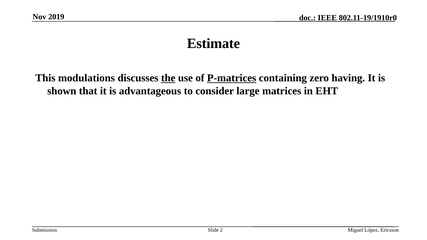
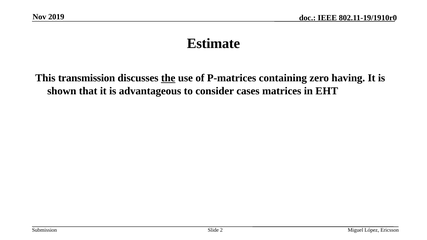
modulations: modulations -> transmission (87, 78)
P-matrices underline: present -> none (232, 78)
large: large -> cases (248, 91)
